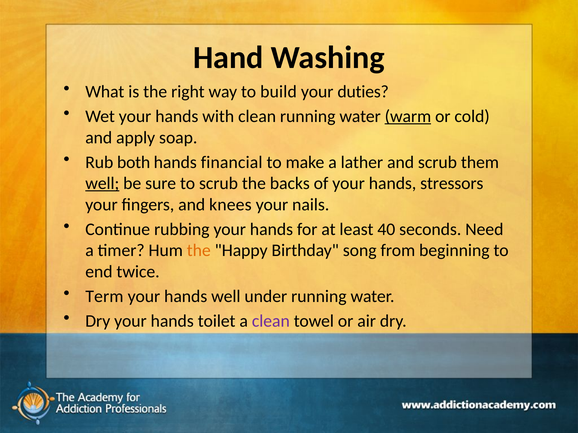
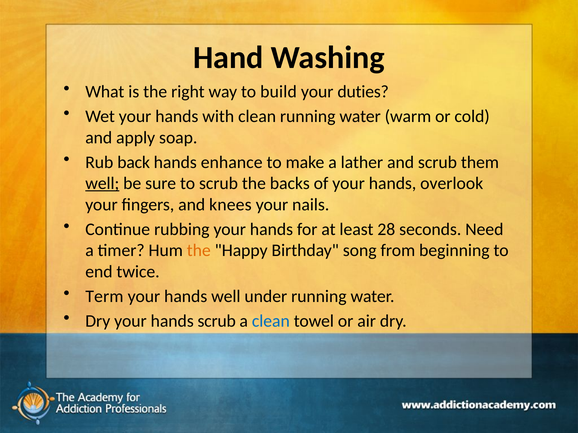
warm underline: present -> none (408, 117)
both: both -> back (134, 162)
financial: financial -> enhance (232, 162)
stressors: stressors -> overlook (452, 184)
40: 40 -> 28 (386, 229)
hands toilet: toilet -> scrub (217, 321)
clean colour: purple -> blue (271, 321)
